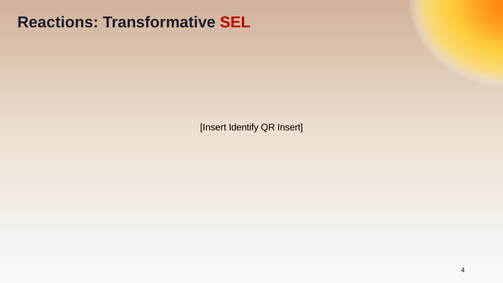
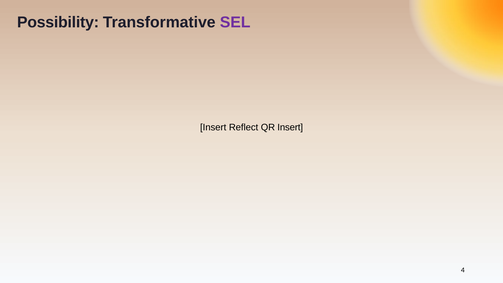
Reactions: Reactions -> Possibility (58, 22)
SEL colour: red -> purple (235, 22)
Identify: Identify -> Reflect (244, 127)
